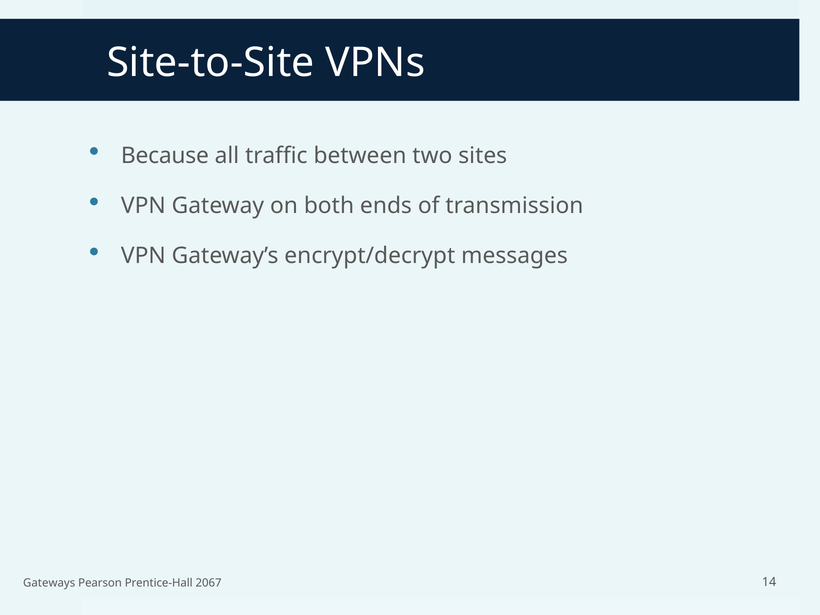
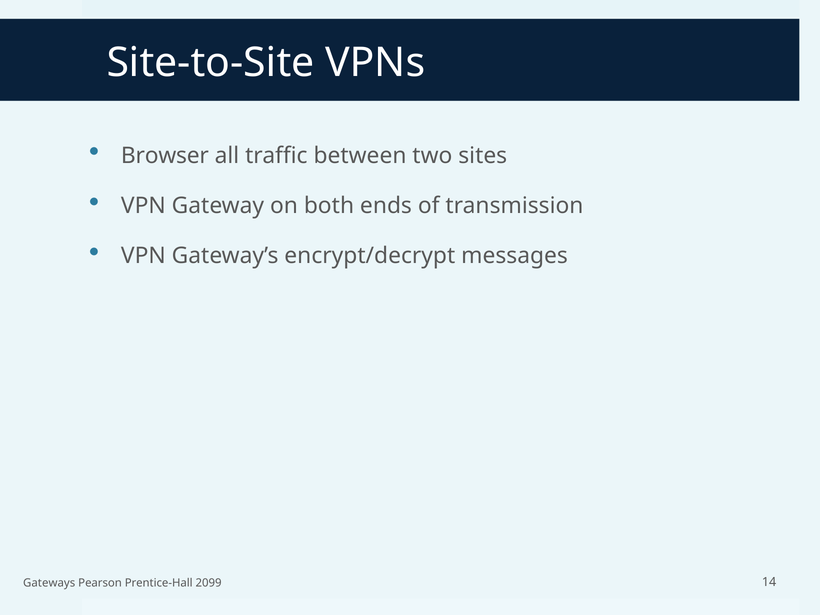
Because: Because -> Browser (165, 156)
2067: 2067 -> 2099 (209, 583)
